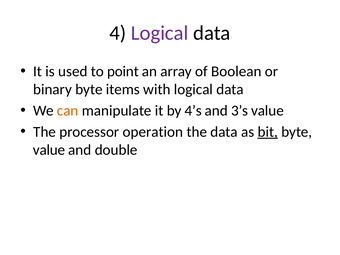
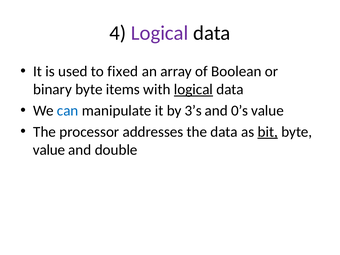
point: point -> fixed (123, 71)
logical underline: none -> present (193, 89)
can colour: orange -> blue (68, 111)
4’s: 4’s -> 3’s (193, 111)
3’s: 3’s -> 0’s (240, 111)
operation: operation -> addresses (153, 132)
